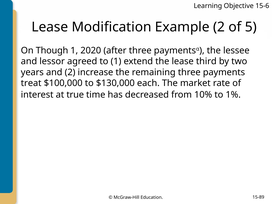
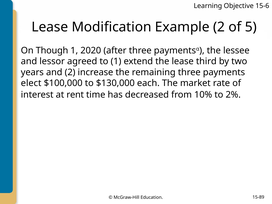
treat: treat -> elect (31, 83)
true: true -> rent (75, 95)
1%: 1% -> 2% (233, 95)
